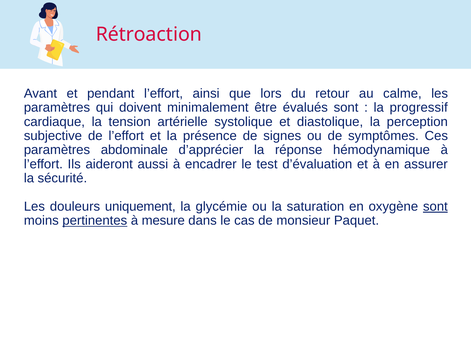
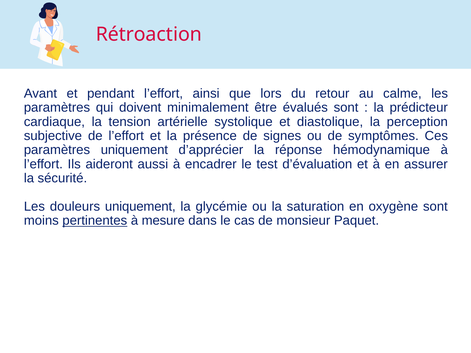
progressif: progressif -> prédicteur (419, 108)
paramètres abdominale: abdominale -> uniquement (134, 150)
sont underline: present -> none (435, 207)
